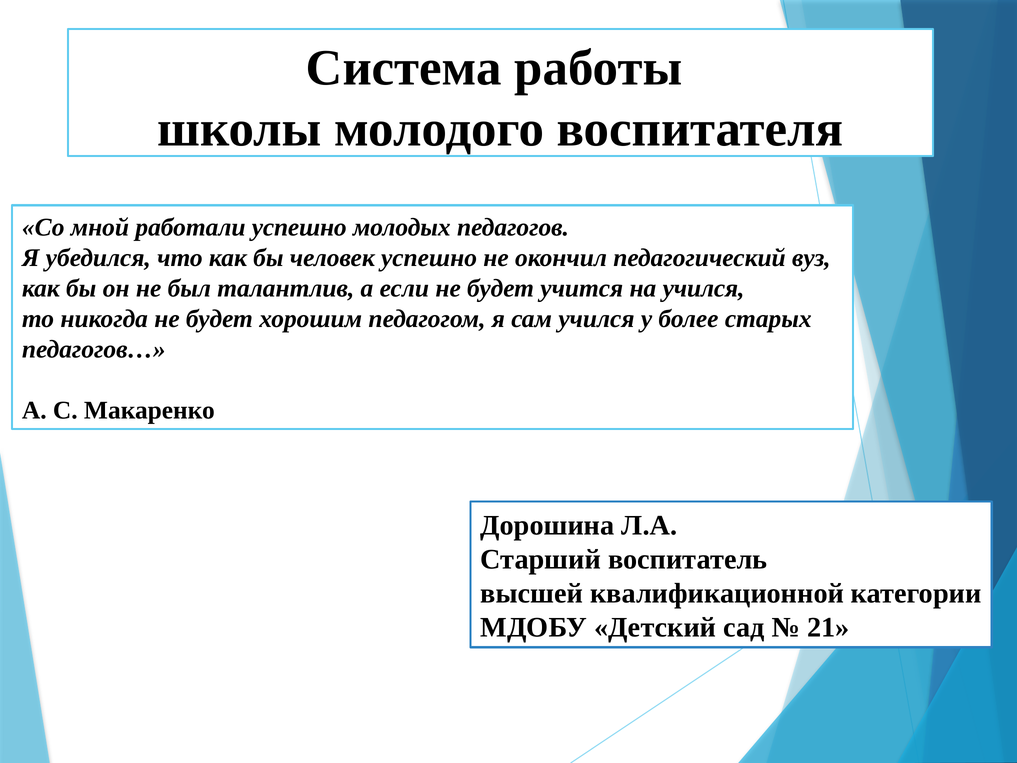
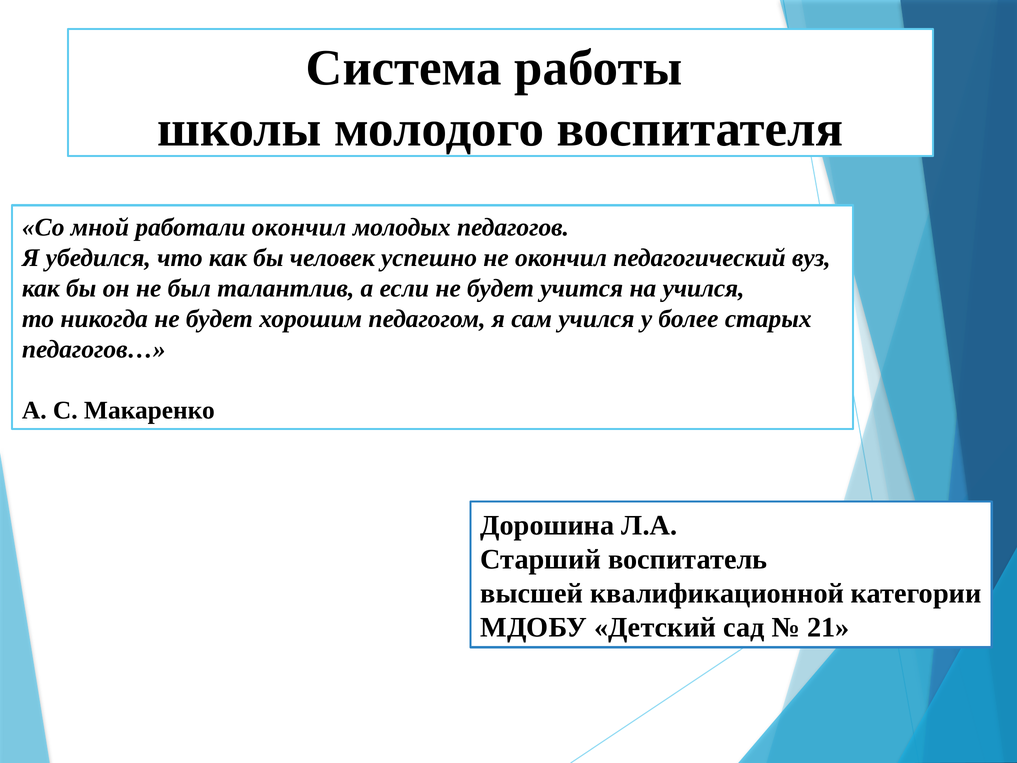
работали успешно: успешно -> окончил (299, 227)
